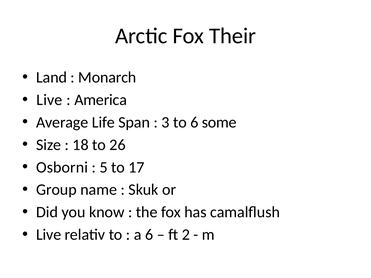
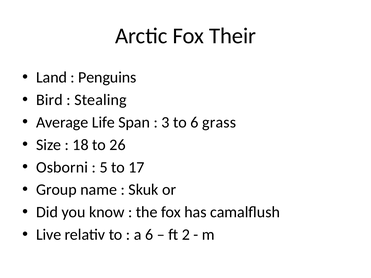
Monarch: Monarch -> Penguins (107, 77)
Live: Live -> Bird (49, 100)
America: America -> Stealing (100, 100)
some: some -> grass (219, 122)
